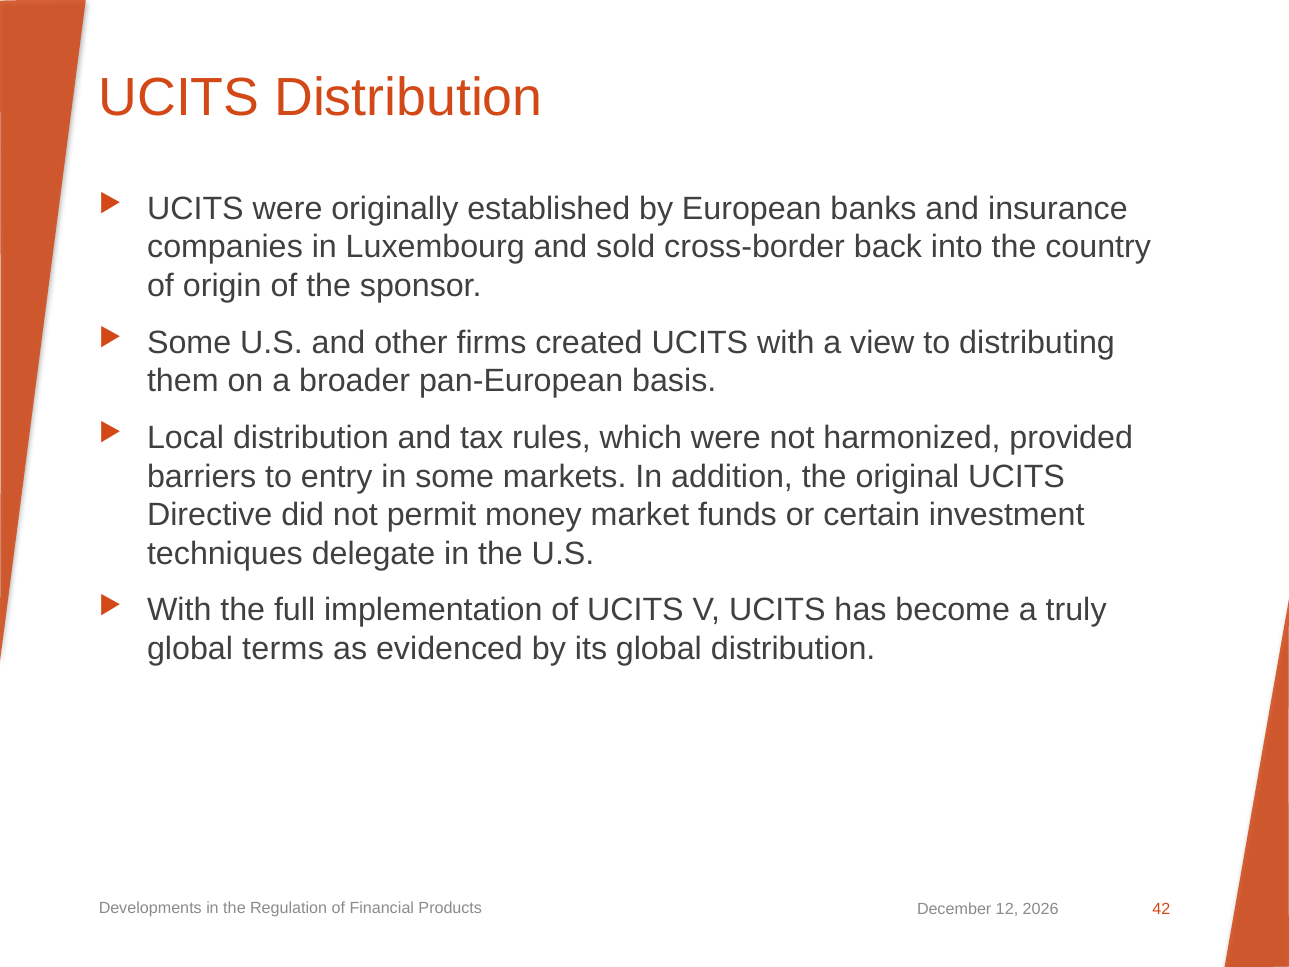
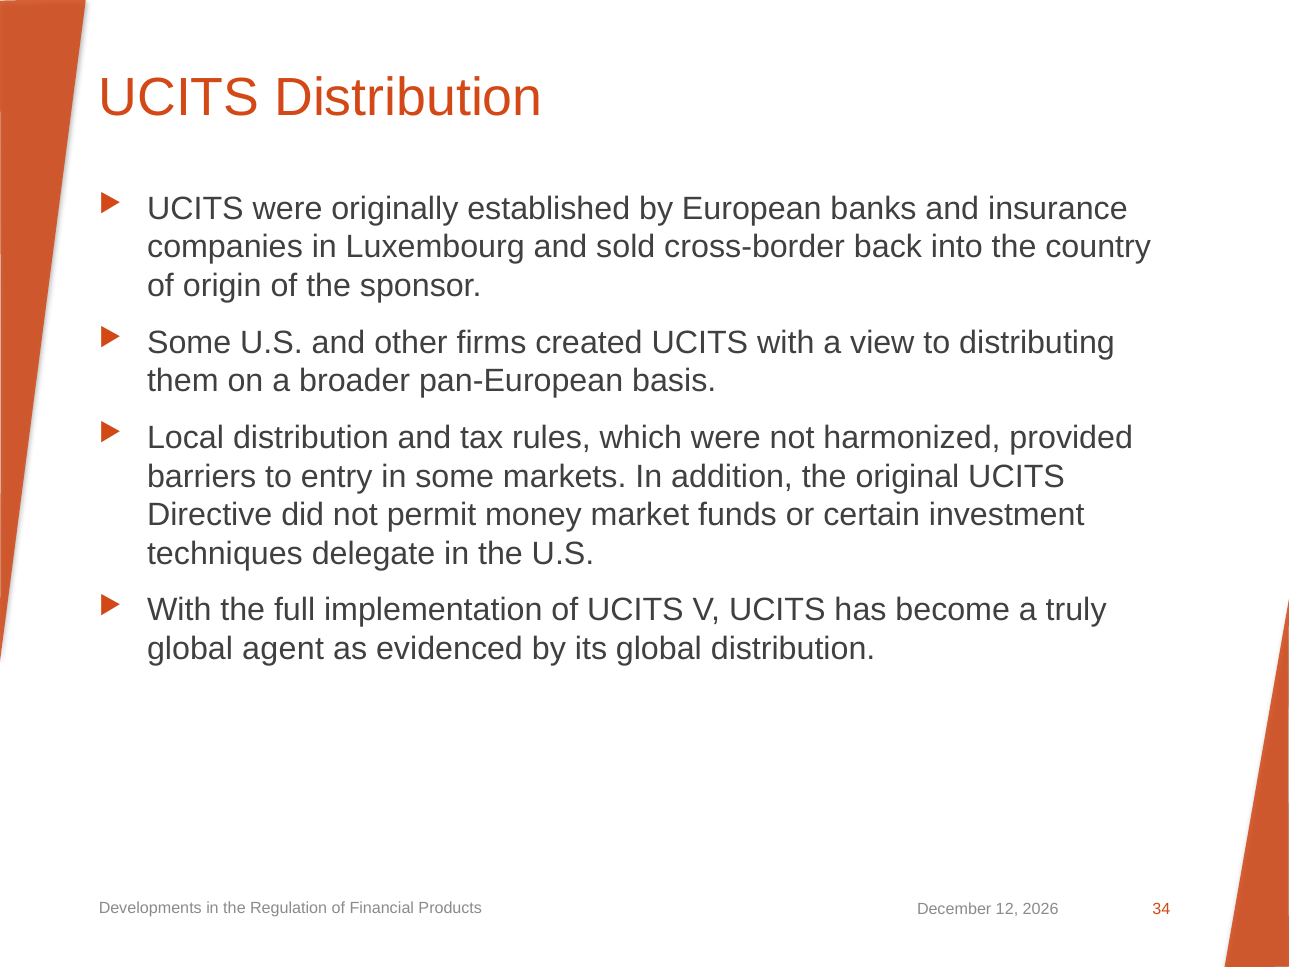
terms: terms -> agent (283, 649)
42: 42 -> 34 (1161, 909)
